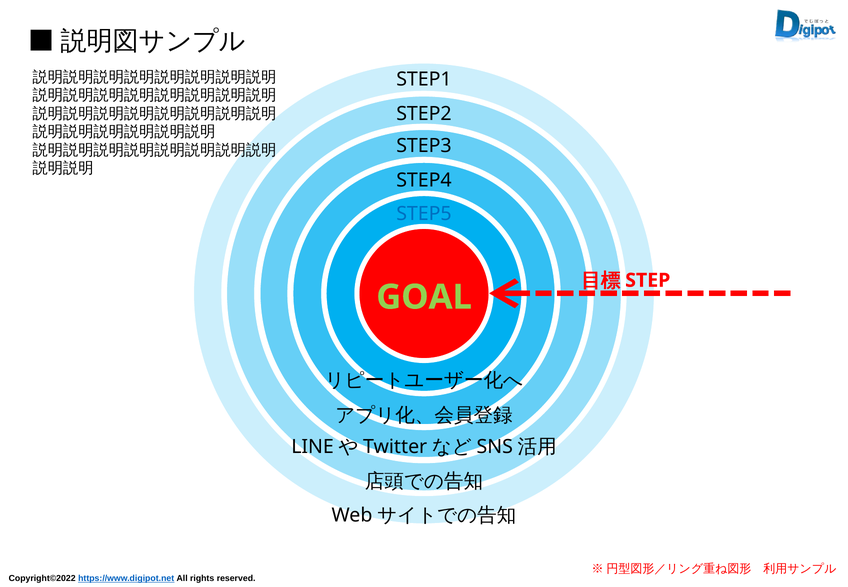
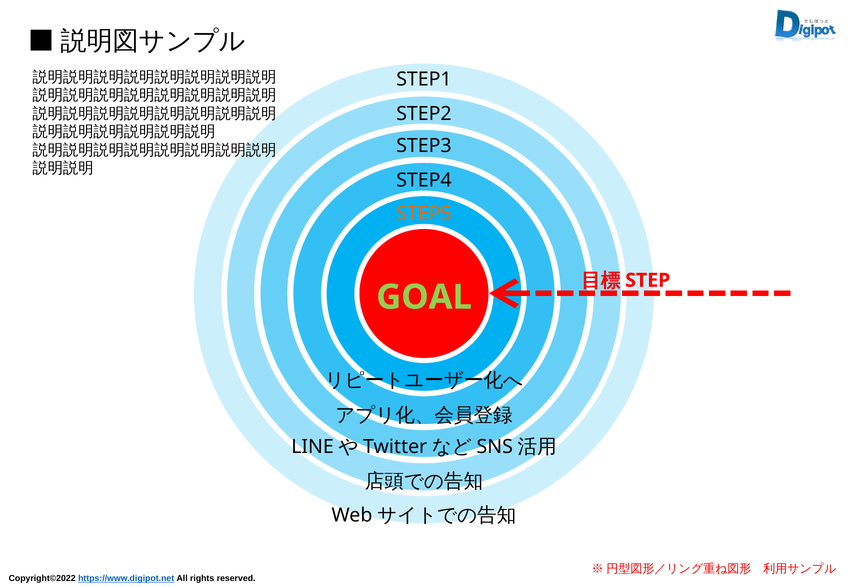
STEP5 colour: blue -> orange (424, 214)
